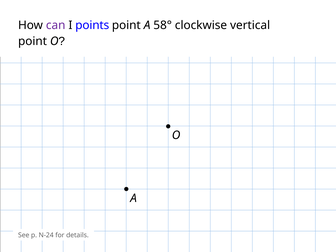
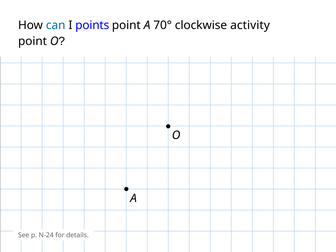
can colour: purple -> blue (56, 25)
58°: 58° -> 70° (163, 25)
vertical: vertical -> activity (250, 25)
